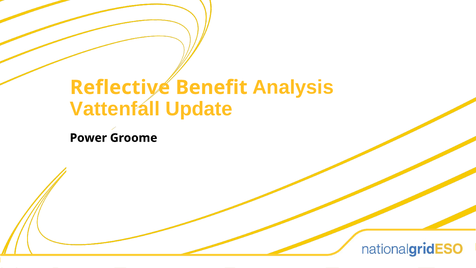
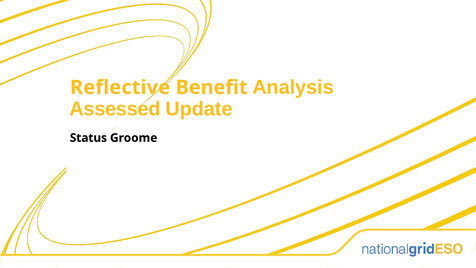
Vattenfall: Vattenfall -> Assessed (115, 109)
Power: Power -> Status (88, 138)
